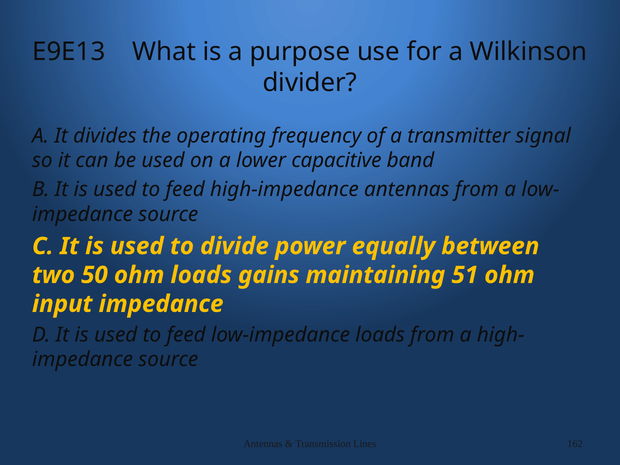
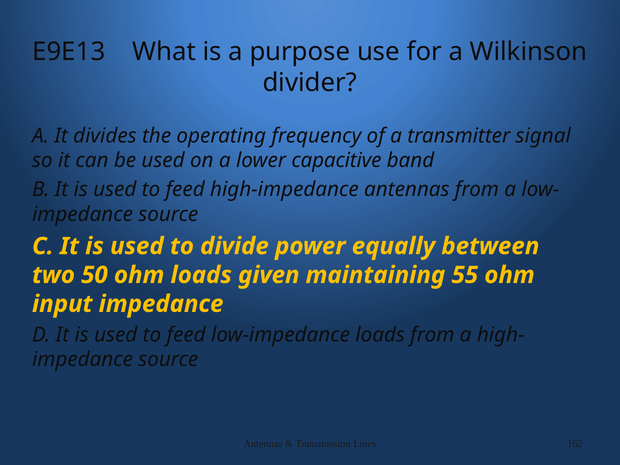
gains: gains -> given (269, 275)
51: 51 -> 55 (465, 275)
